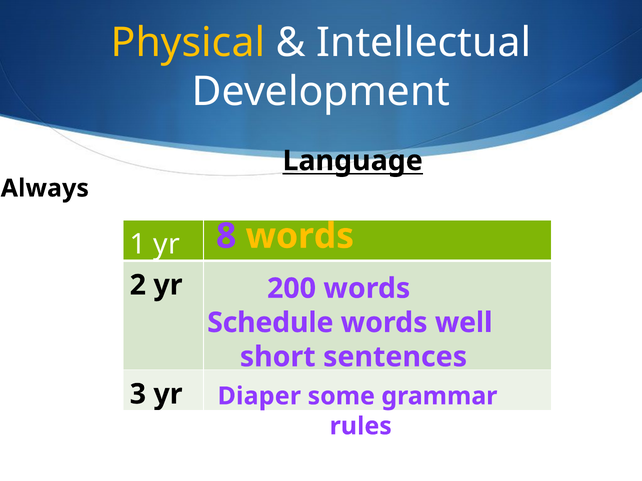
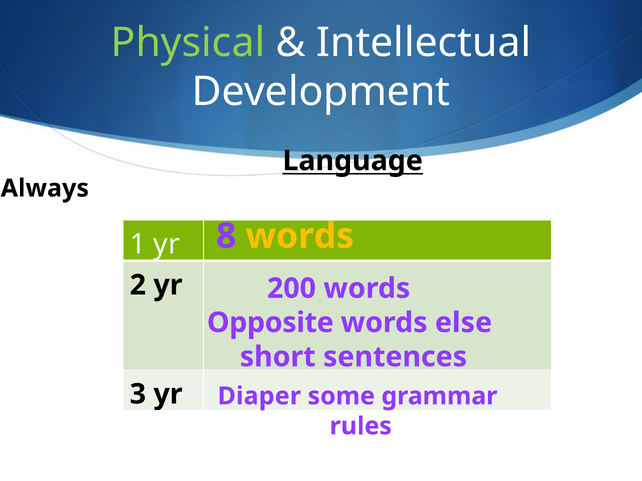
Physical colour: yellow -> light green (188, 43)
Schedule: Schedule -> Opposite (270, 323)
well: well -> else (464, 323)
